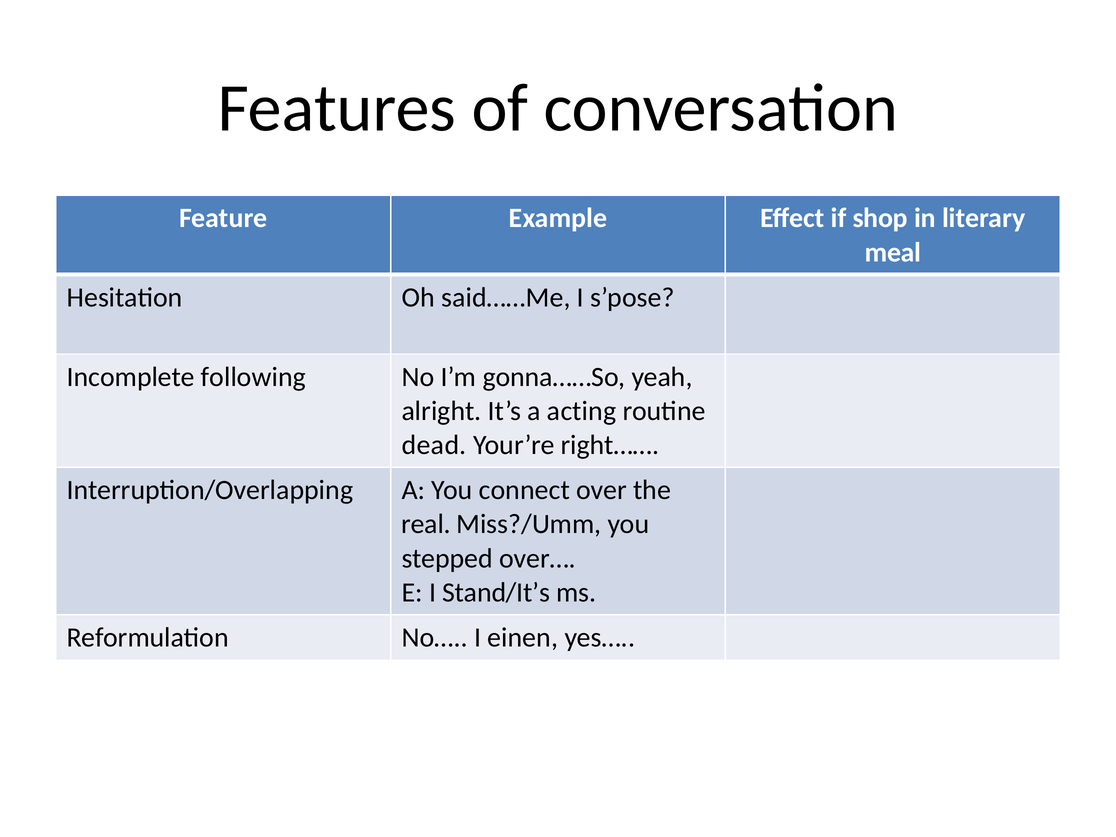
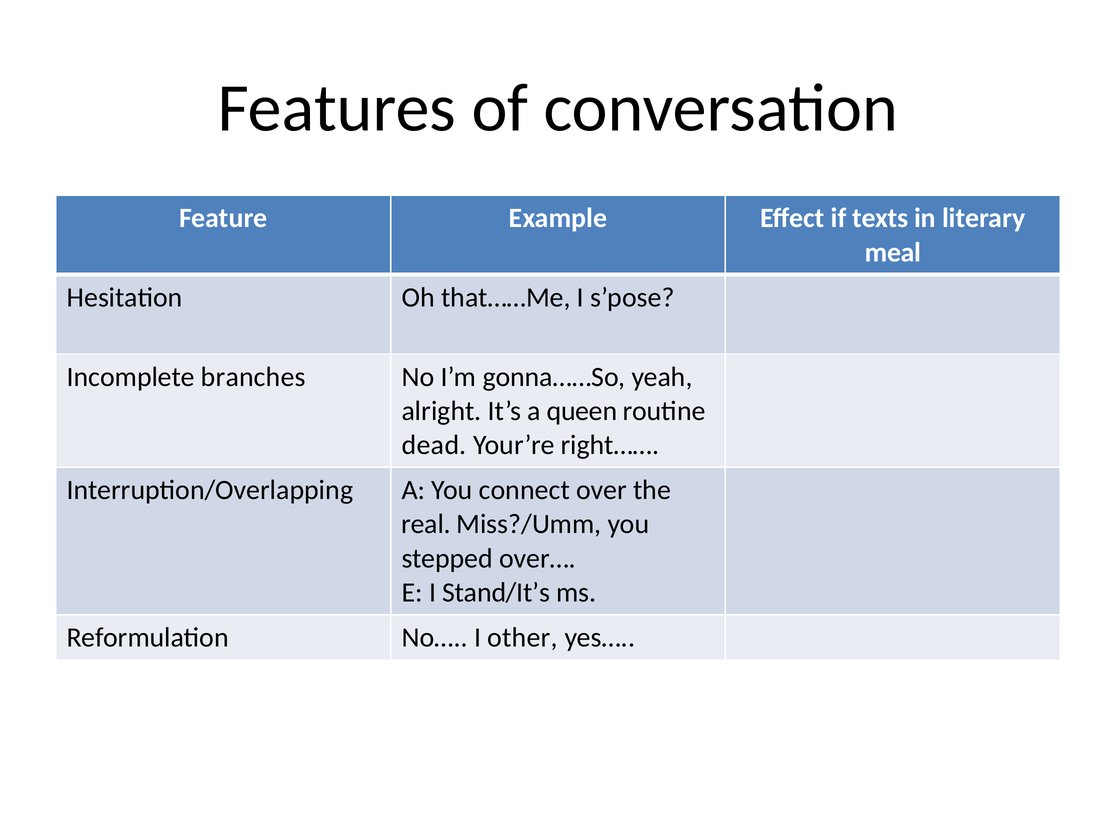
shop: shop -> texts (880, 218)
said……Me: said……Me -> that……Me (506, 298)
following: following -> branches (253, 377)
acting: acting -> queen (582, 411)
einen: einen -> other (523, 638)
